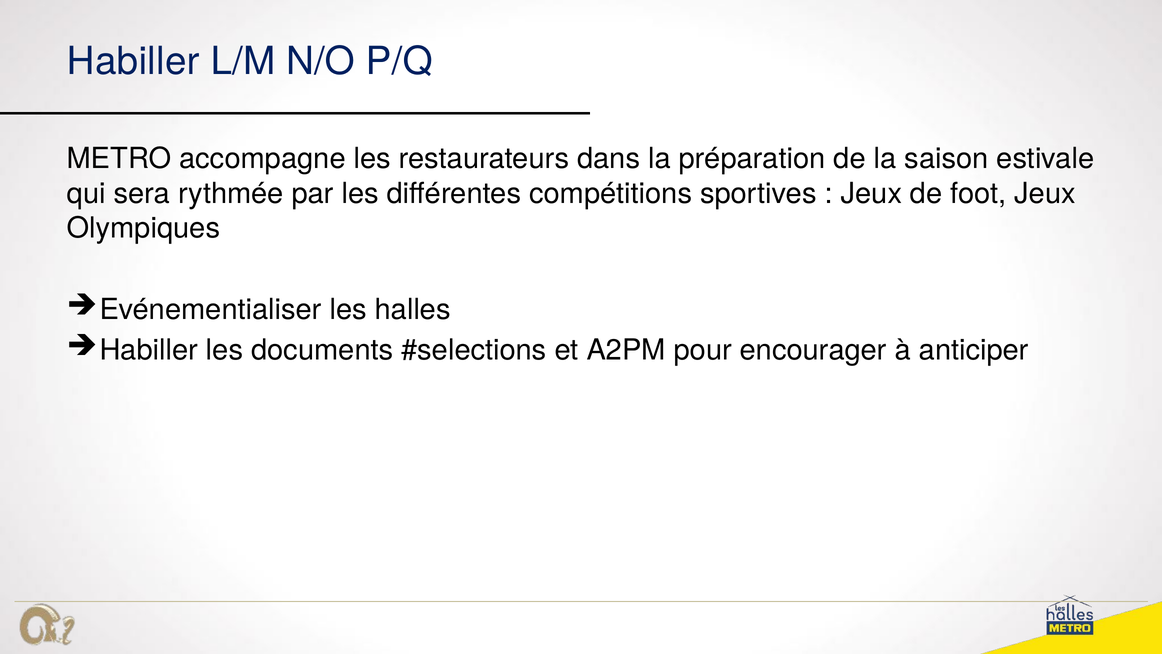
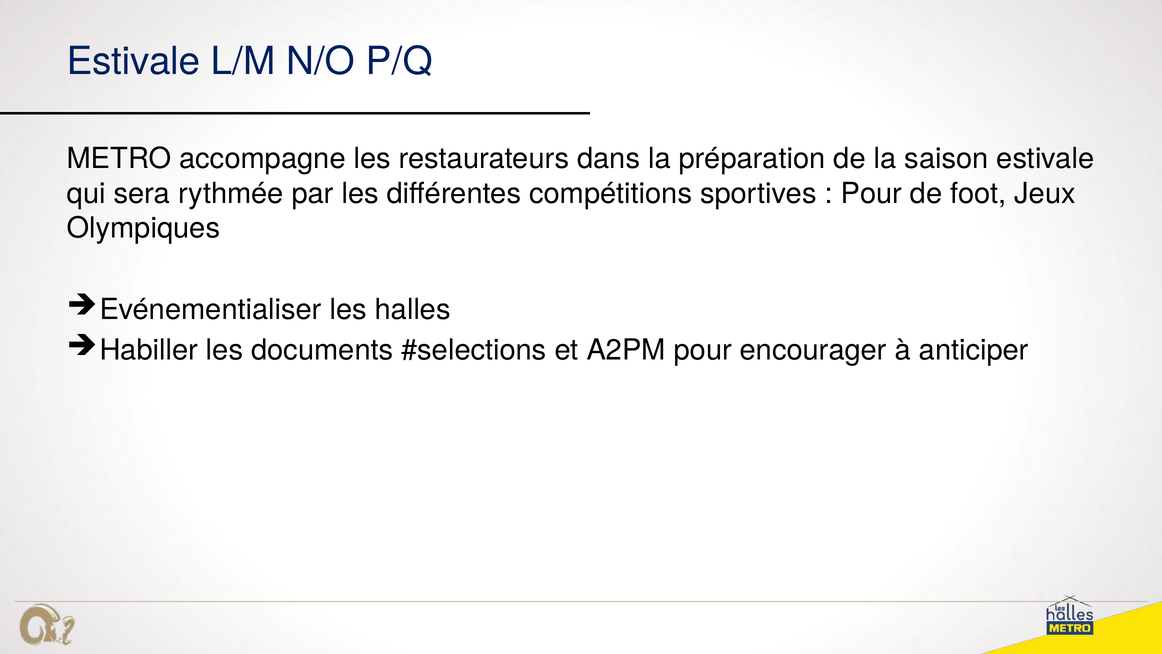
Habiller: Habiller -> Estivale (134, 61)
Jeux: Jeux -> Pour (871, 193)
